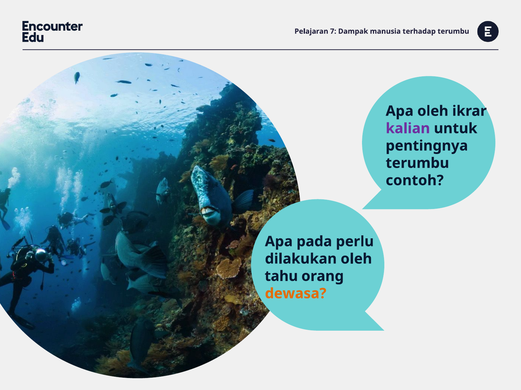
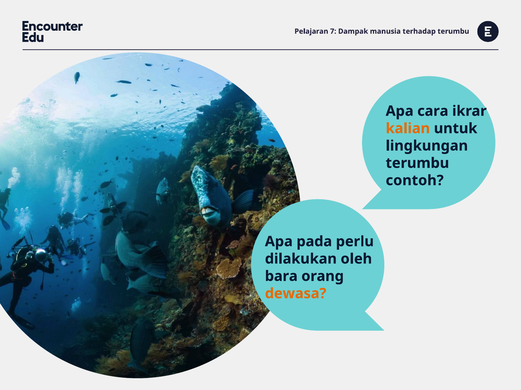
Apa oleh: oleh -> cara (433, 111)
kalian colour: purple -> orange (408, 129)
pentingnya: pentingnya -> lingkungan (427, 146)
tahu: tahu -> bara (281, 277)
